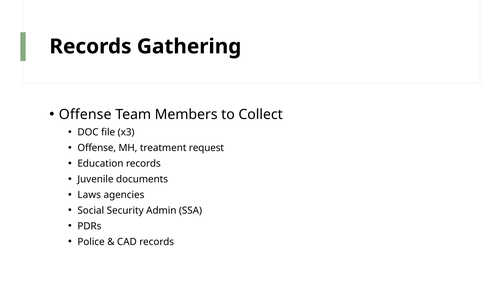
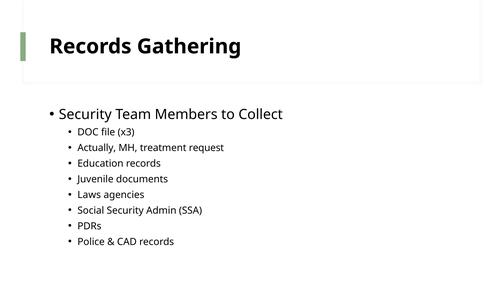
Offense: Offense -> Security (85, 114)
Offense: Offense -> Actually (97, 148)
